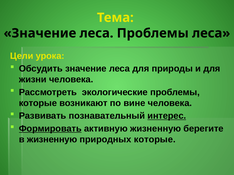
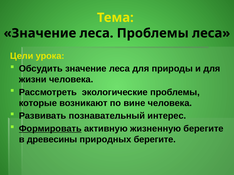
интерес underline: present -> none (167, 116)
в жизненную: жизненную -> древесины (52, 140)
природных которые: которые -> берегите (155, 140)
